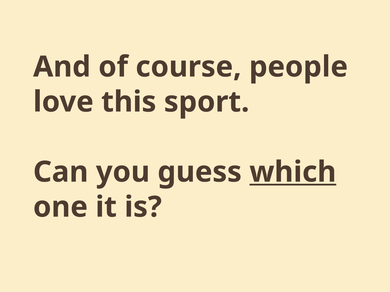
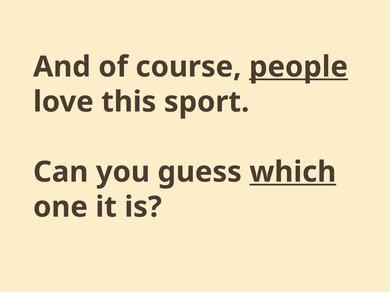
people underline: none -> present (298, 67)
